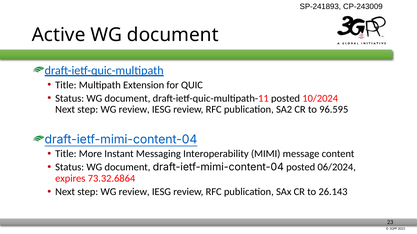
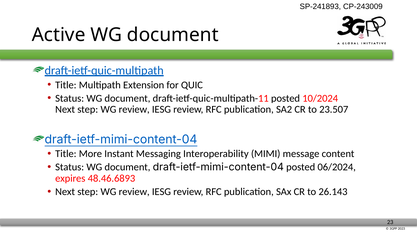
96.595: 96.595 -> 23.507 (334, 110)
73.32.6864: 73.32.6864 -> 48.46.6893 (111, 179)
